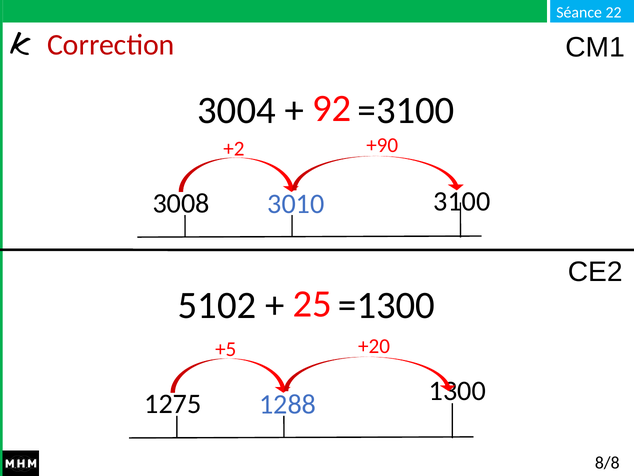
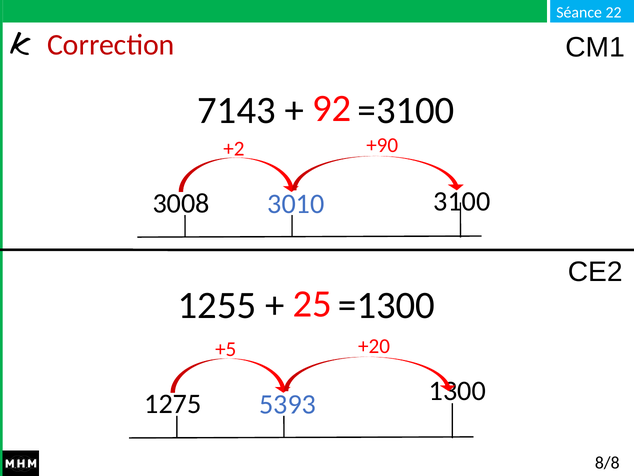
3004: 3004 -> 7143 (237, 110)
5102: 5102 -> 1255 (217, 305)
1288: 1288 -> 5393 (288, 404)
